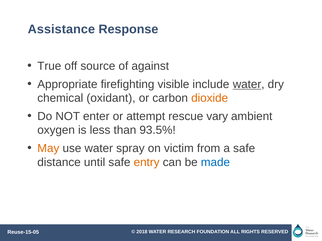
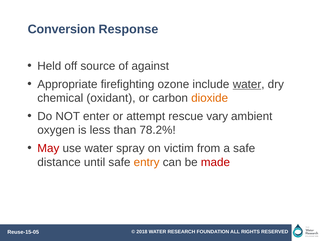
Assistance: Assistance -> Conversion (61, 29)
True: True -> Held (49, 66)
visible: visible -> ozone (173, 84)
93.5%: 93.5% -> 78.2% (158, 130)
May colour: orange -> red (48, 149)
made colour: blue -> red (215, 163)
